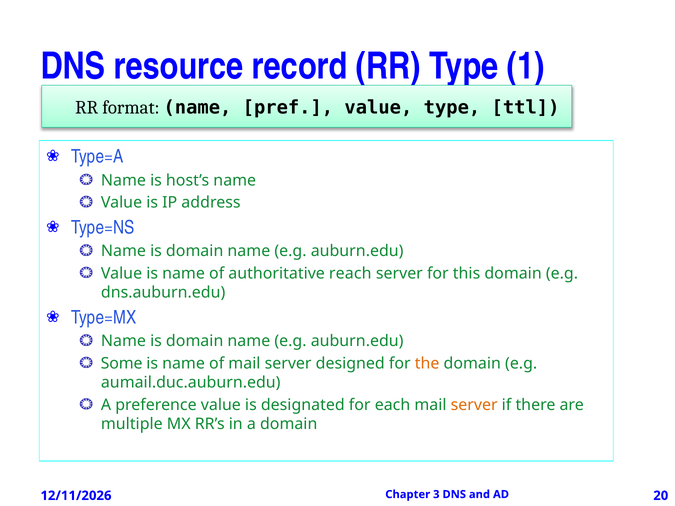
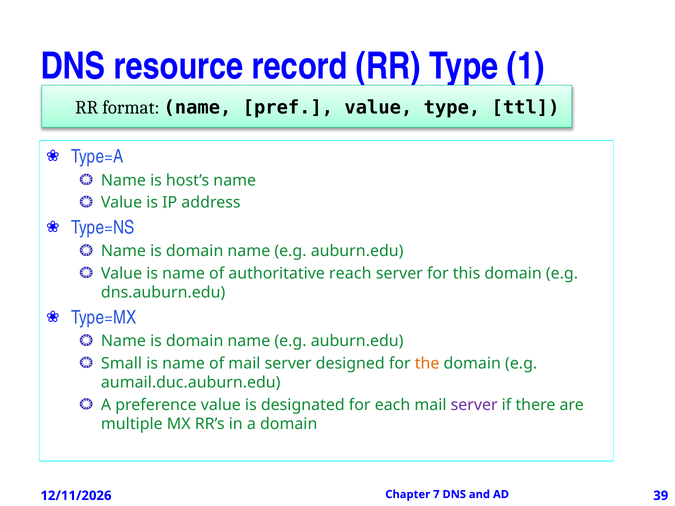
Some: Some -> Small (122, 364)
server colour: orange -> purple (474, 405)
3: 3 -> 7 (436, 495)
20: 20 -> 39 (661, 496)
